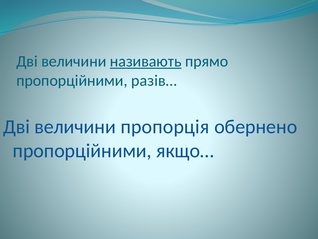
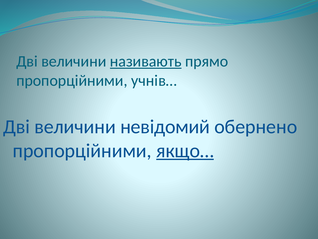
разів…: разів… -> учнів… (154, 80)
пропорція: пропорція -> невідомий (165, 127)
якщо… underline: none -> present (185, 150)
